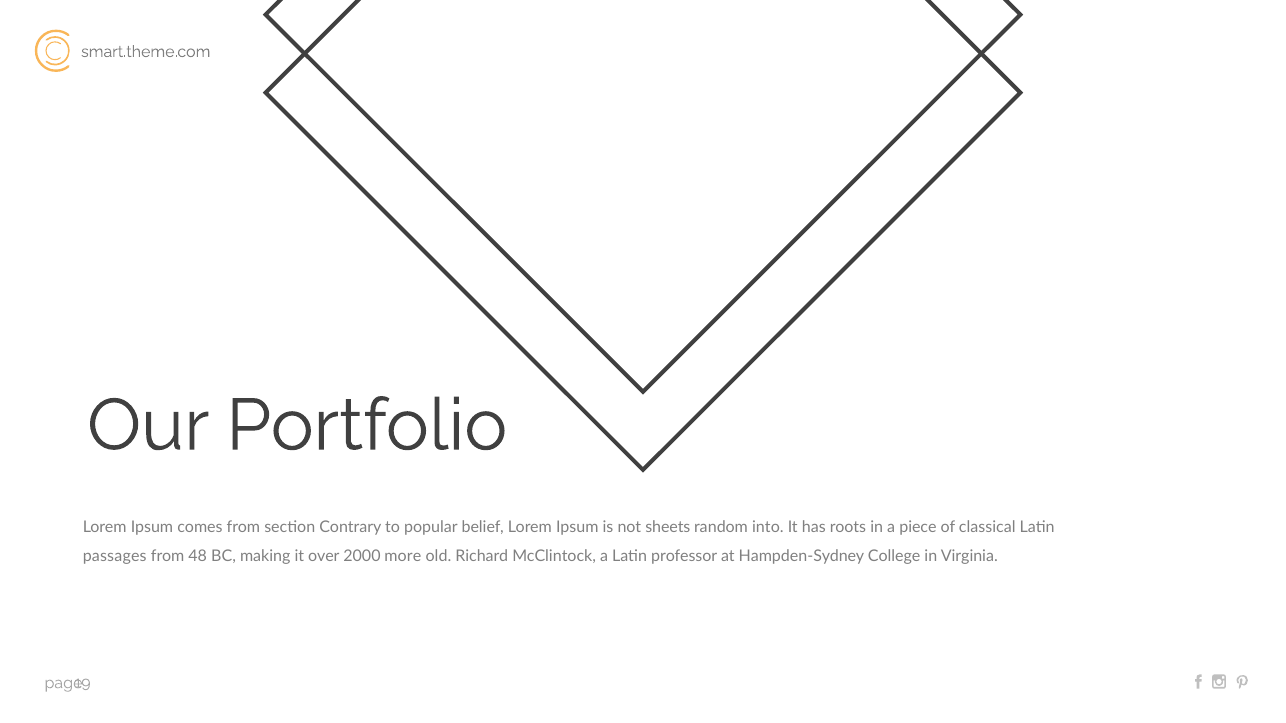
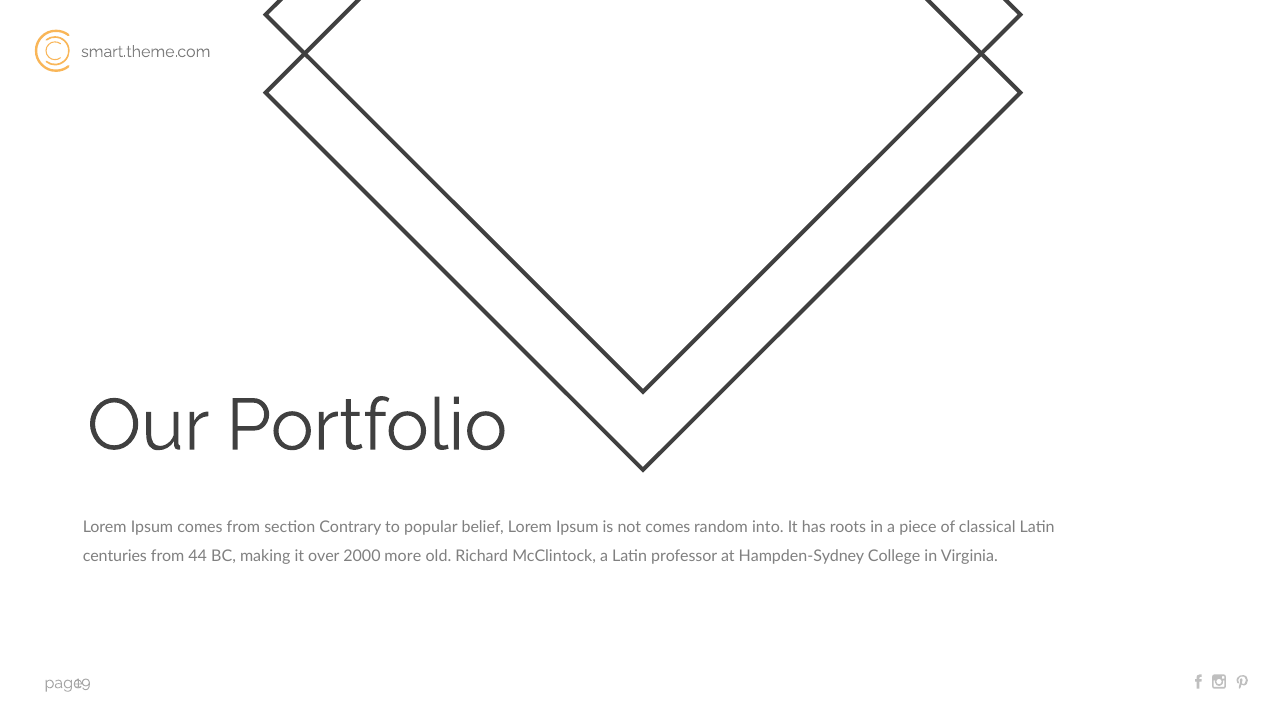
not sheets: sheets -> comes (668, 527)
passages: passages -> centuries (115, 556)
48: 48 -> 44 (198, 556)
